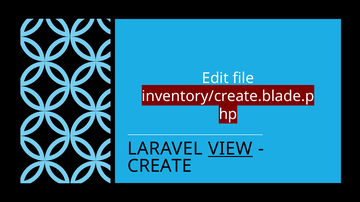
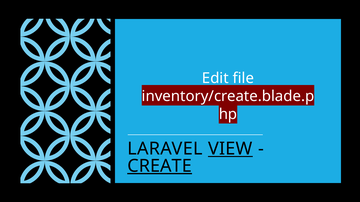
CREATE underline: none -> present (160, 166)
